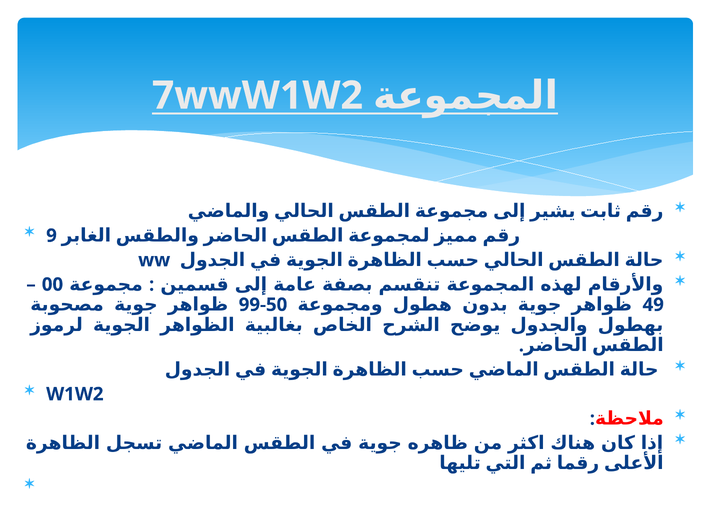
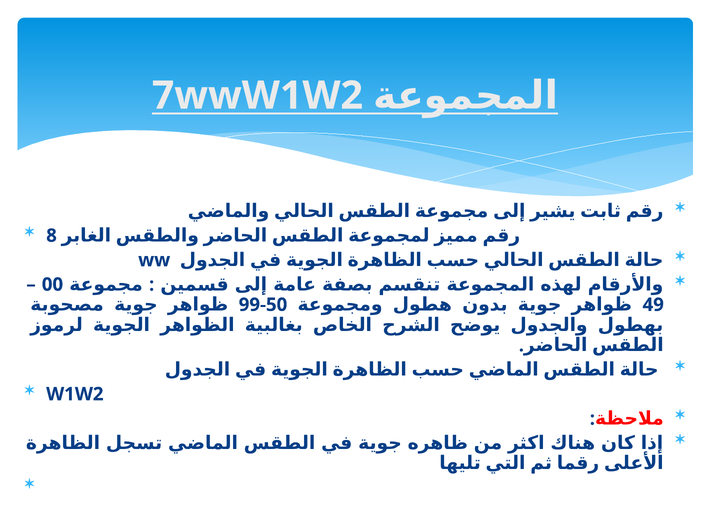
9: 9 -> 8 (52, 236)
